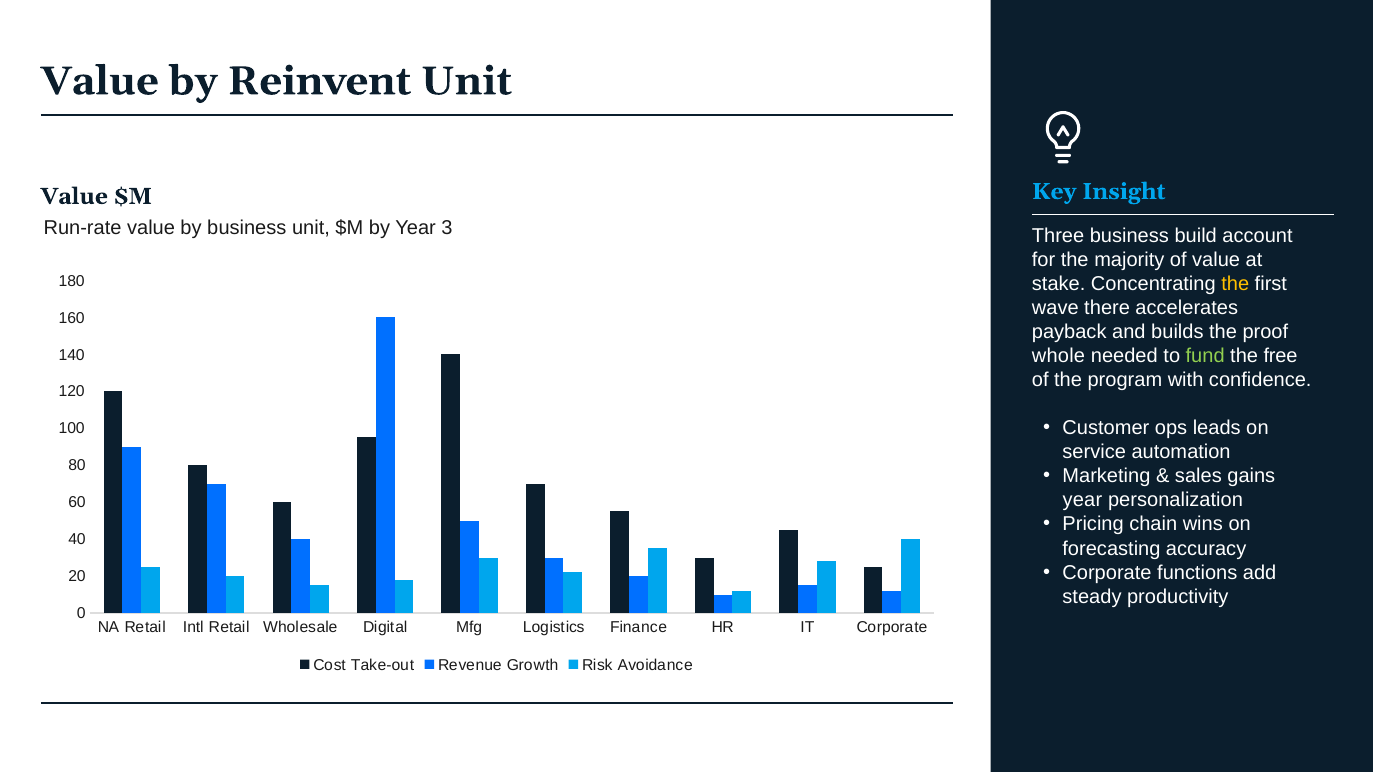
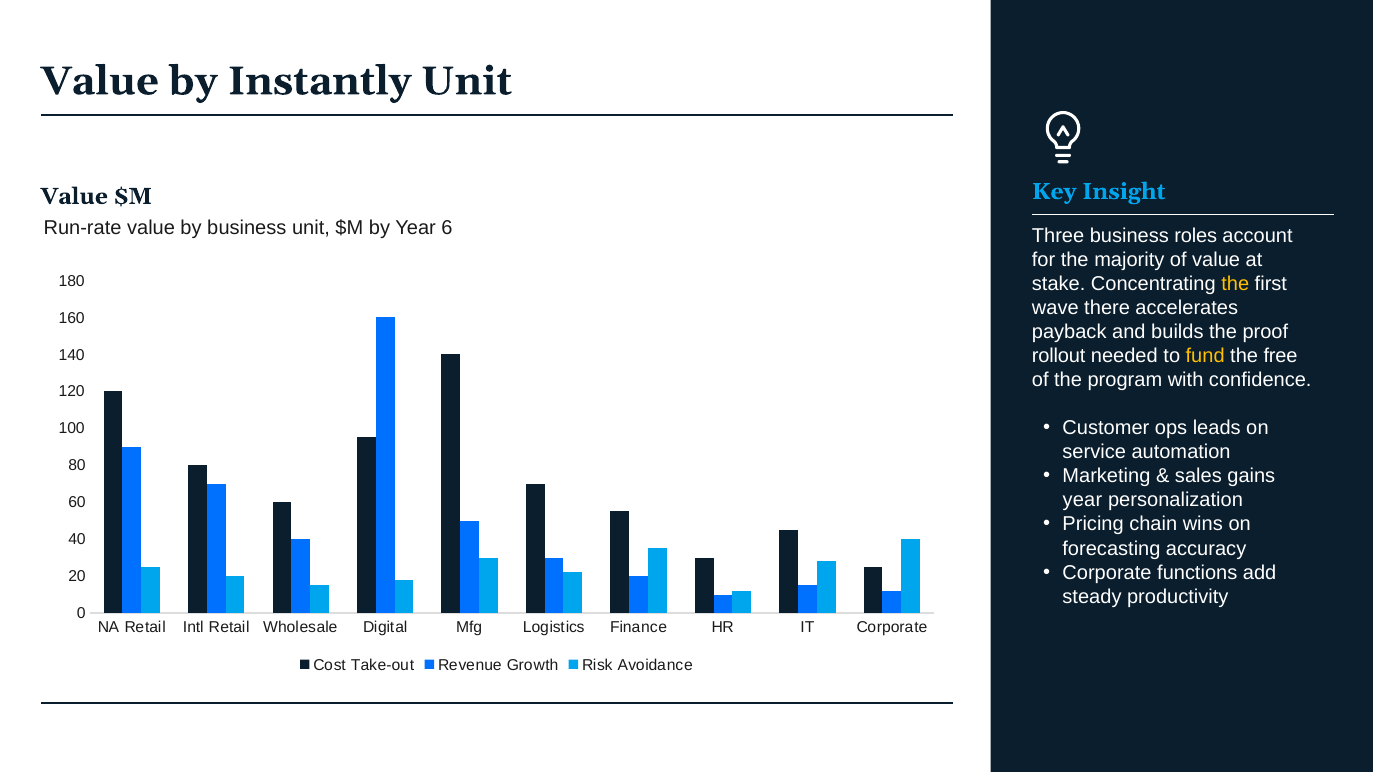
Reinvent: Reinvent -> Instantly (319, 81)
3: 3 -> 6 (447, 228)
build: build -> roles (1196, 236)
whole: whole -> rollout (1059, 356)
fund colour: light green -> yellow (1205, 356)
